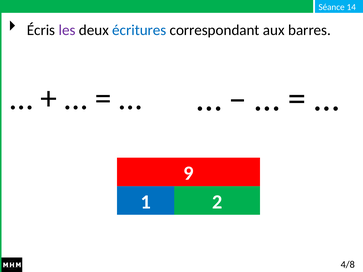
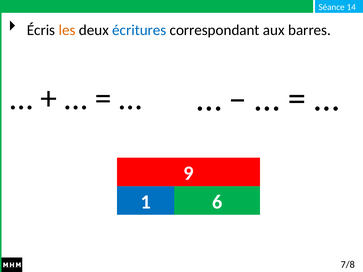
les colour: purple -> orange (67, 30)
2: 2 -> 6 (217, 202)
4/8: 4/8 -> 7/8 (348, 265)
